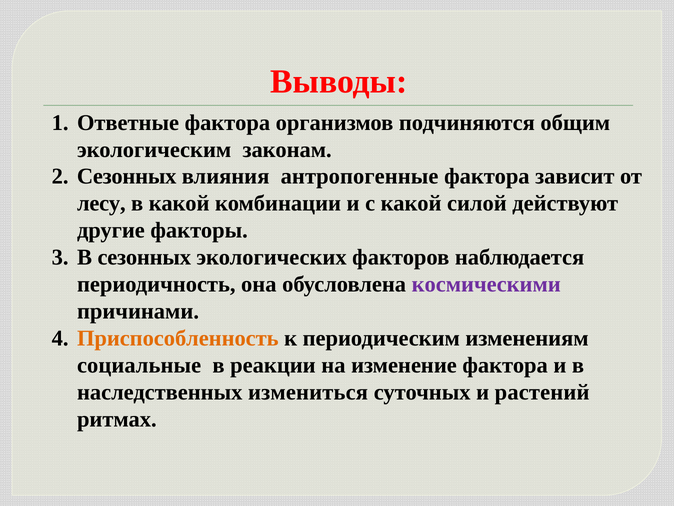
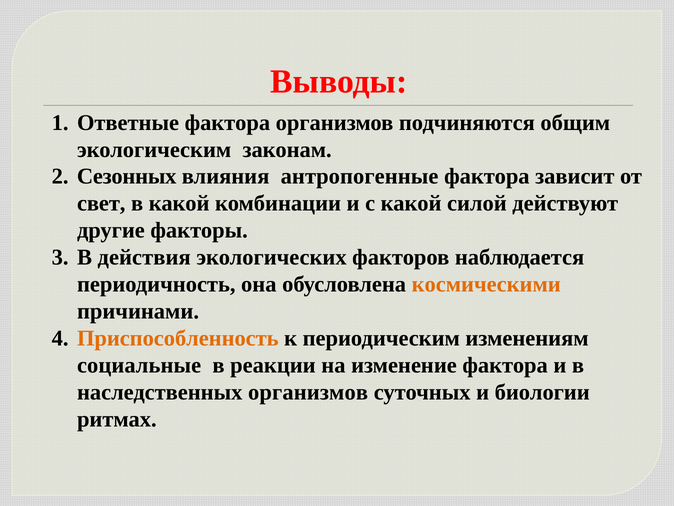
лесу: лесу -> свет (101, 203)
В сезонных: сезонных -> действия (144, 257)
космическими colour: purple -> orange (486, 284)
наследственных измениться: измениться -> организмов (308, 392)
растений: растений -> биологии (542, 392)
